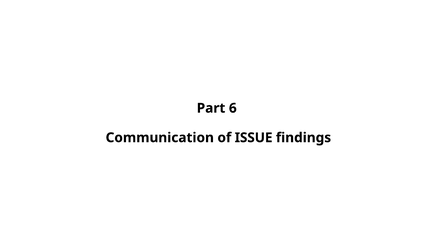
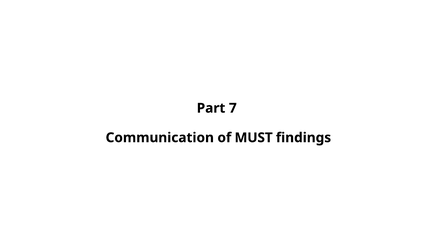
6: 6 -> 7 (233, 108)
ISSUE: ISSUE -> MUST (254, 138)
